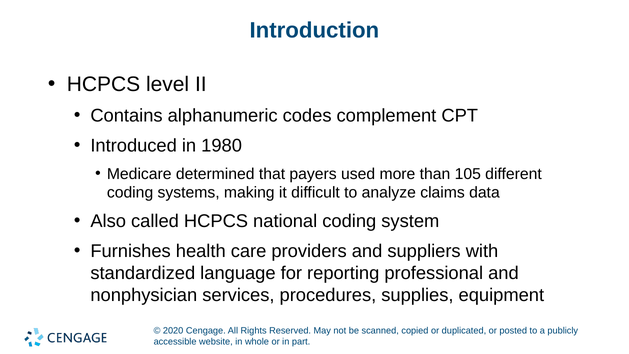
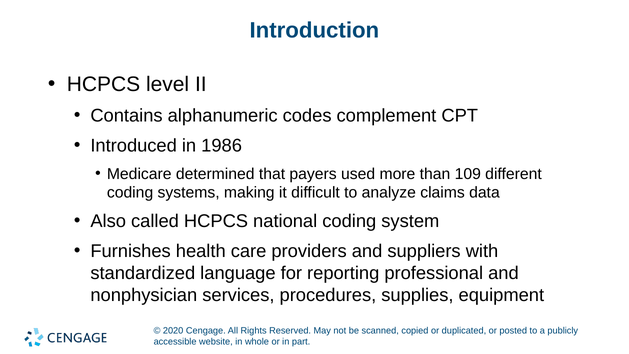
1980: 1980 -> 1986 (222, 146)
105: 105 -> 109 (468, 174)
